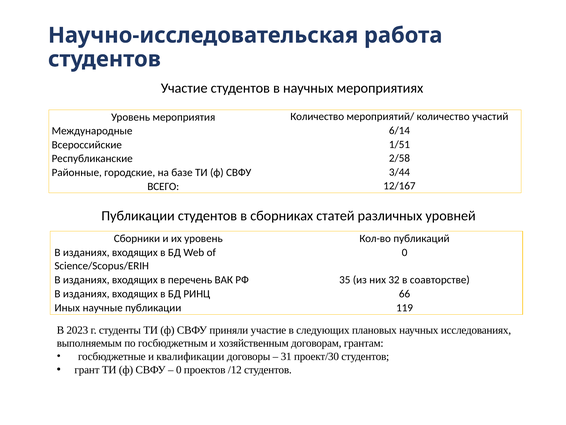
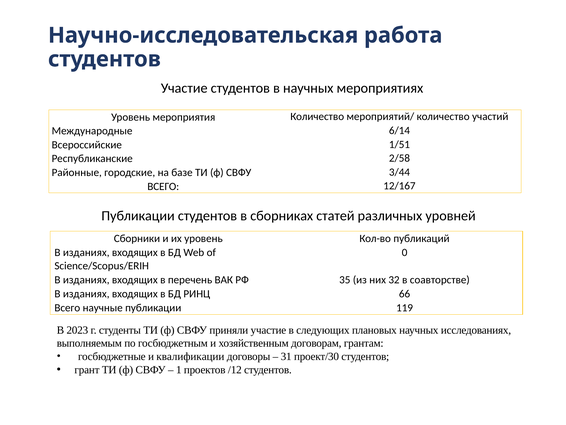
Иных: Иных -> Всего (67, 308)
0: 0 -> 1 (179, 369)
